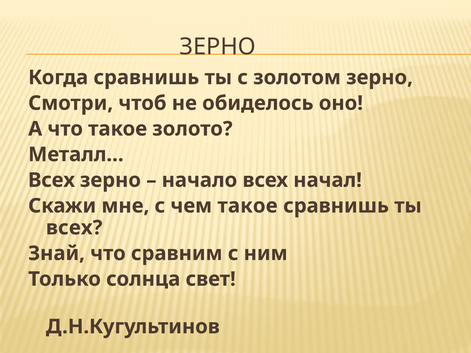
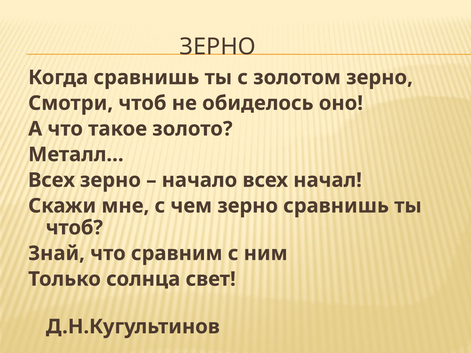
чем такое: такое -> зерно (248, 206)
всех: всех -> чтоб (74, 228)
